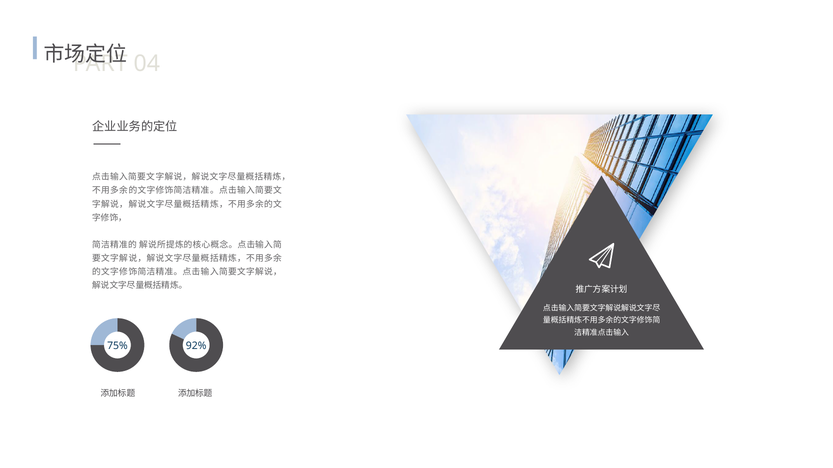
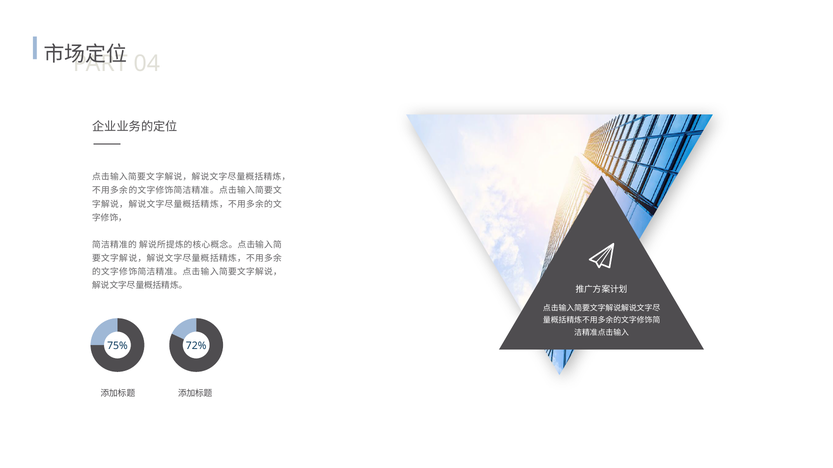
92%: 92% -> 72% (196, 346)
